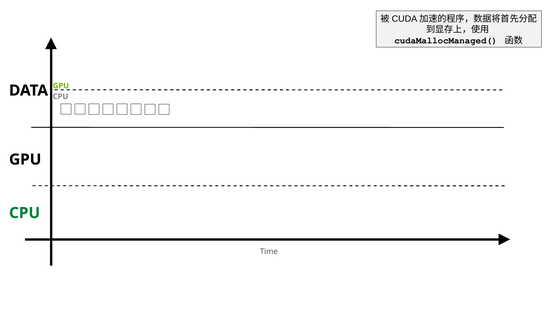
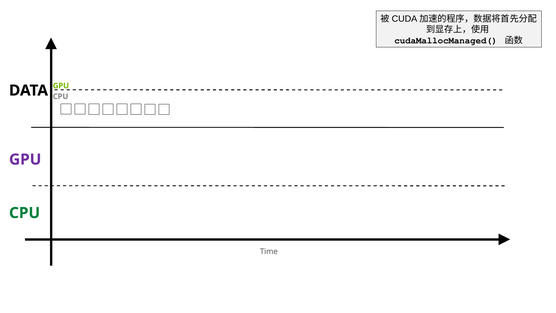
GPU colour: black -> purple (25, 159)
